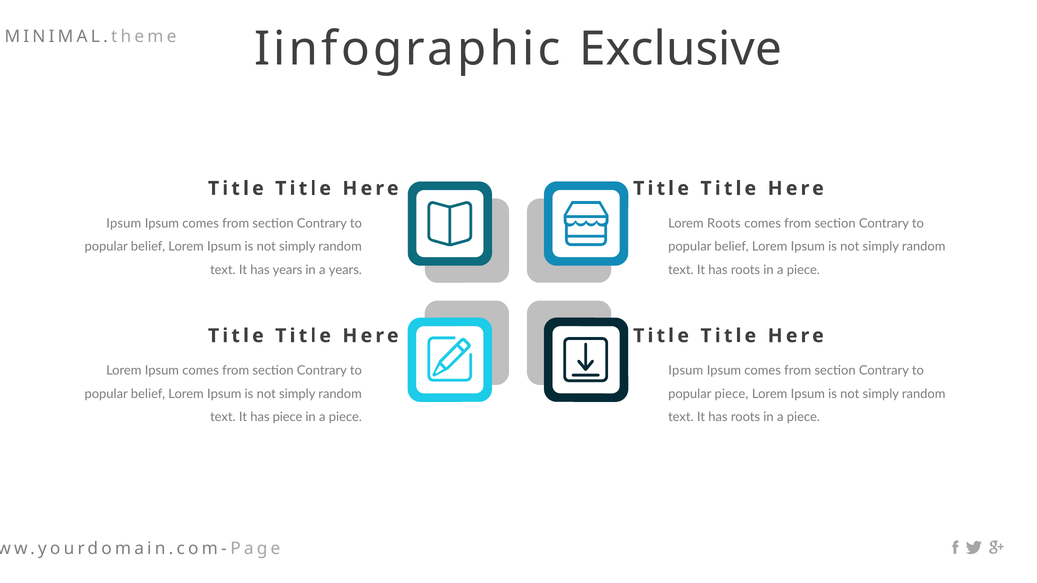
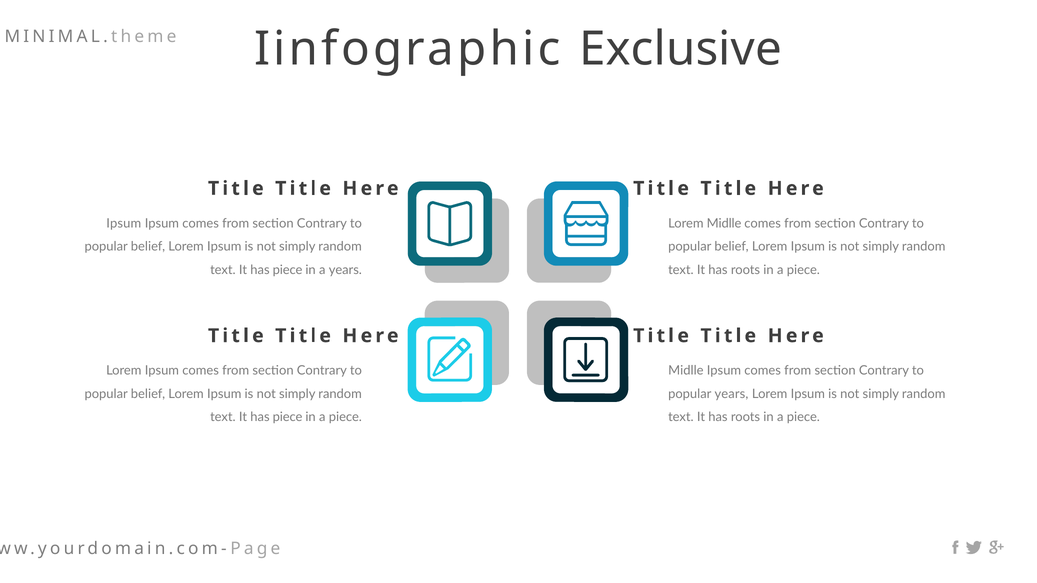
Lorem Roots: Roots -> Midlle (724, 223)
years: years -> piece (288, 270)
Ipsum: Ipsum -> Midlle (686, 371)
popular piece: piece -> years (731, 394)
